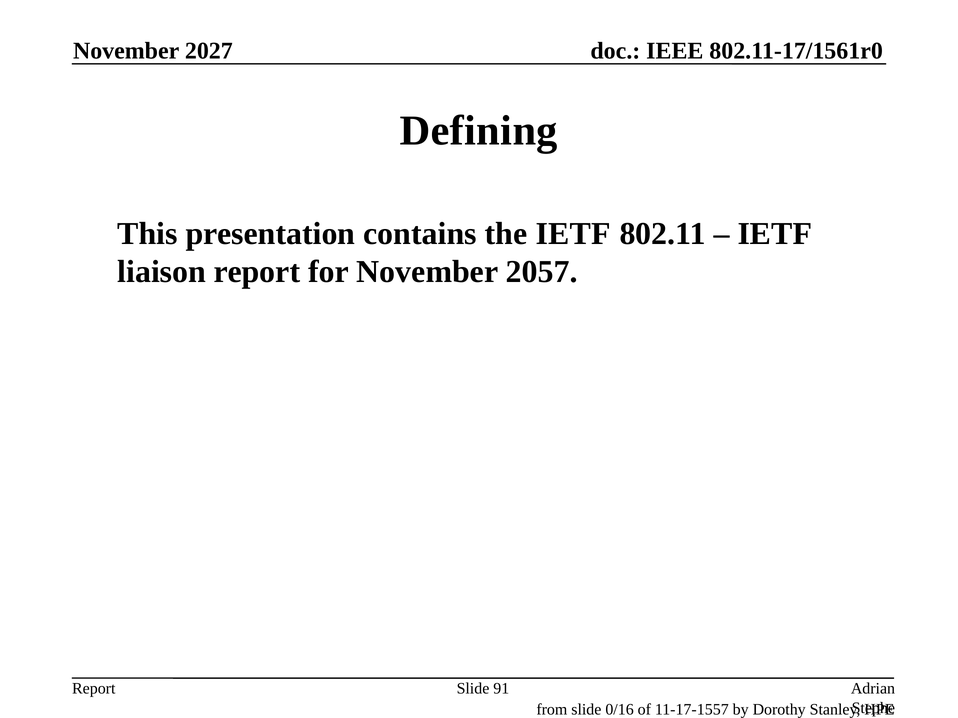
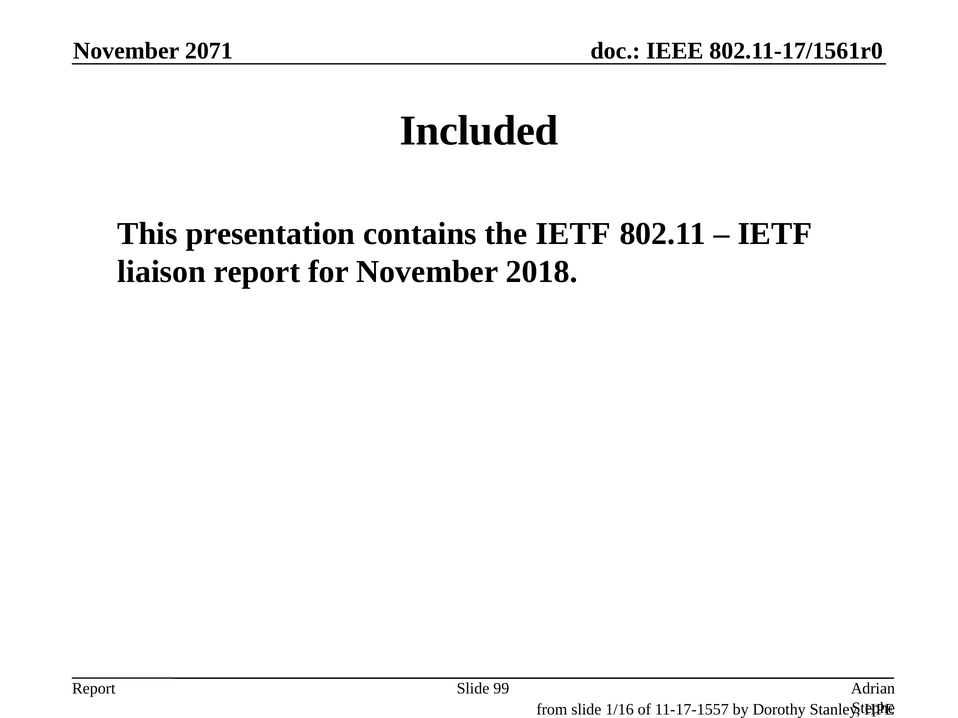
2027: 2027 -> 2071 (209, 51)
Defining: Defining -> Included (479, 131)
2057: 2057 -> 2018 (542, 272)
91: 91 -> 99 (501, 689)
0/16: 0/16 -> 1/16 (620, 710)
